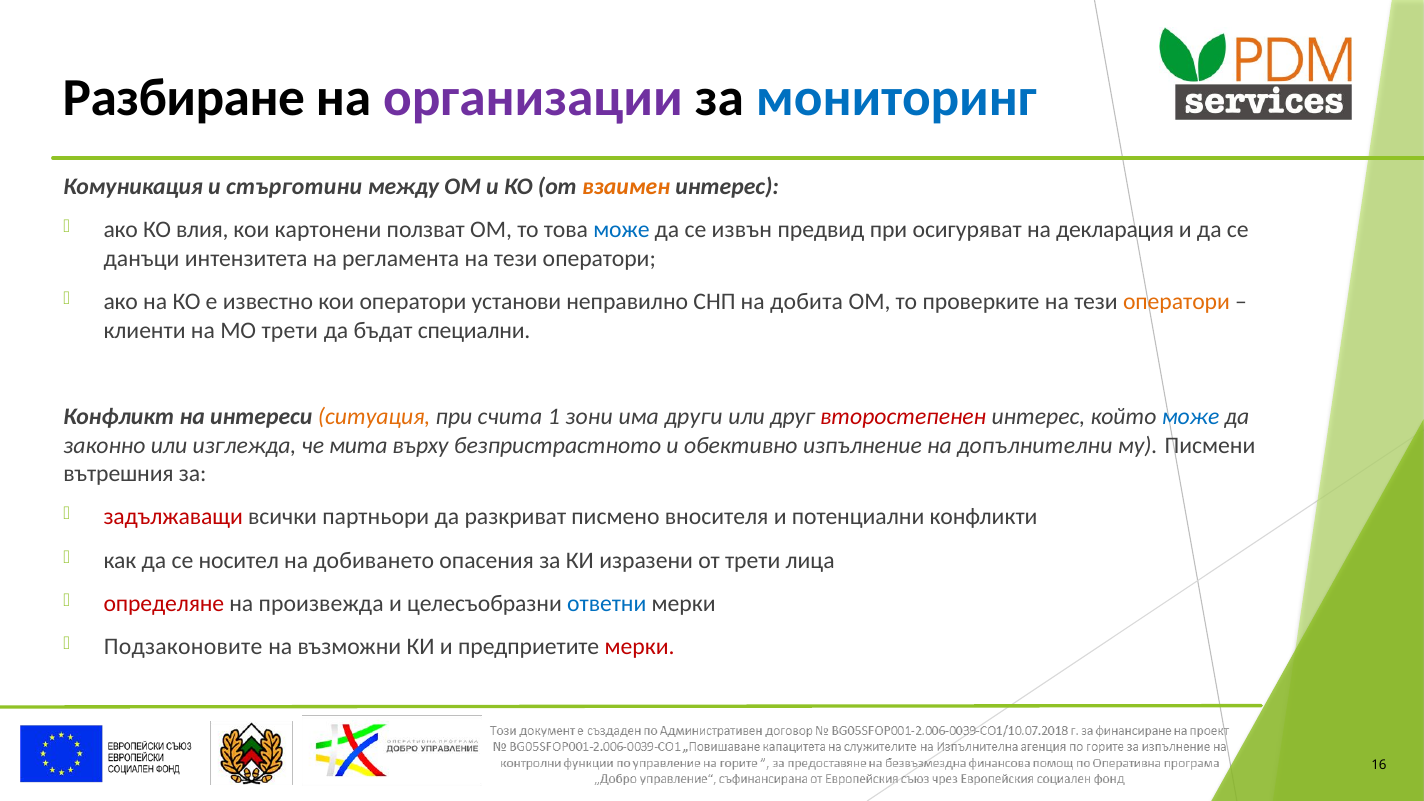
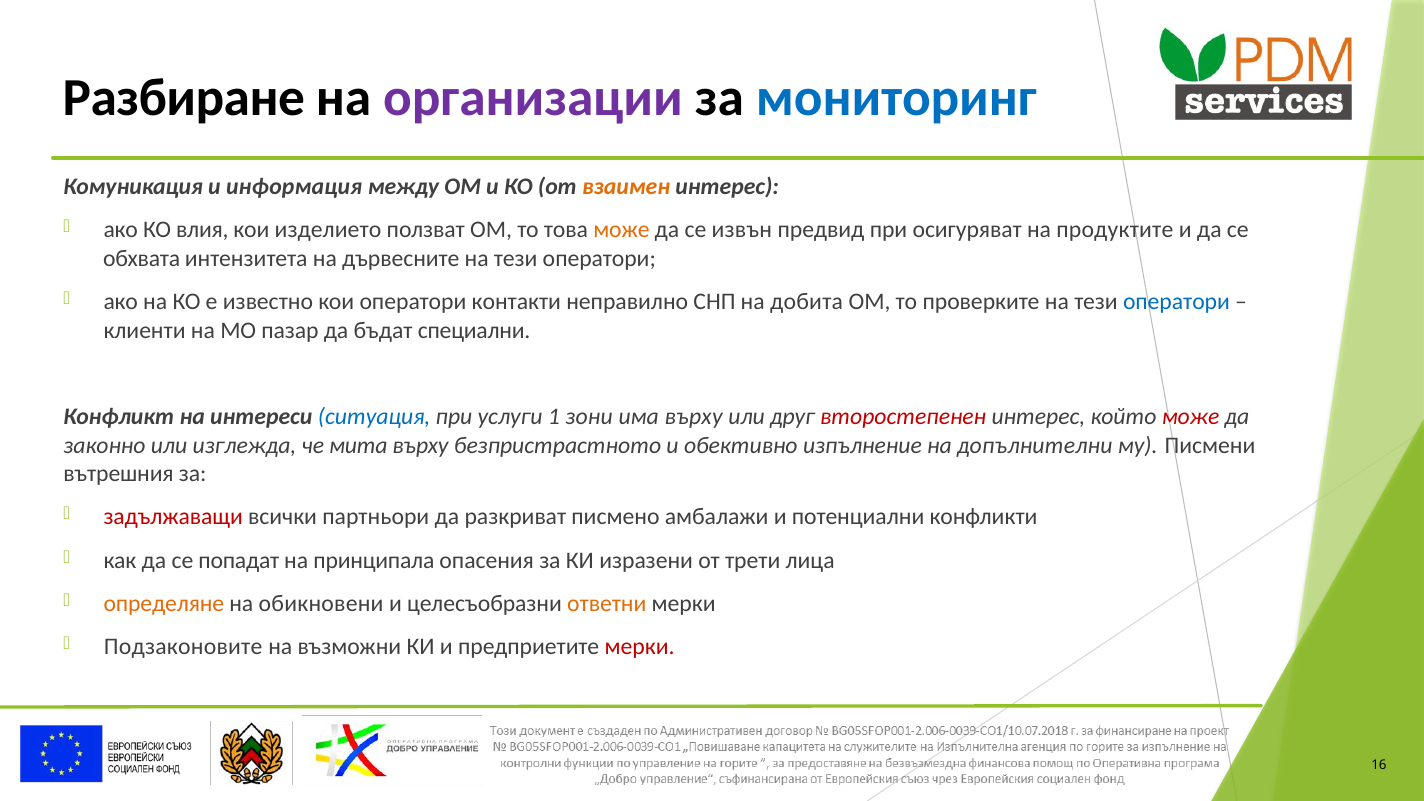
стърготини: стърготини -> информация (294, 187)
картонени: картонени -> изделието (328, 230)
може colour: blue -> orange (621, 230)
декларация: декларация -> продуктите (1115, 230)
данъци: данъци -> обхвата (142, 258)
регламента: регламента -> дървесните (401, 258)
установи: установи -> контакти (516, 302)
оператори colour: orange -> blue (1176, 302)
МО трети: трети -> пазар (290, 330)
ситуация colour: orange -> blue (374, 417)
счита: счита -> услуги (510, 417)
има други: други -> върху (694, 417)
може colour: blue -> red (1191, 417)
вносителя: вносителя -> амбалажи (717, 517)
носител: носител -> попадат (239, 560)
добиването: добиването -> принципала (374, 560)
определяне colour: red -> orange (164, 604)
произвежда: произвежда -> обикновени (321, 604)
ответни colour: blue -> orange (607, 604)
